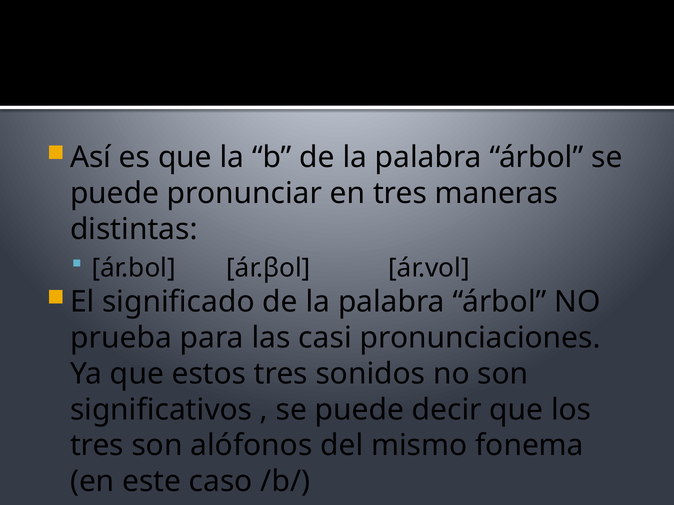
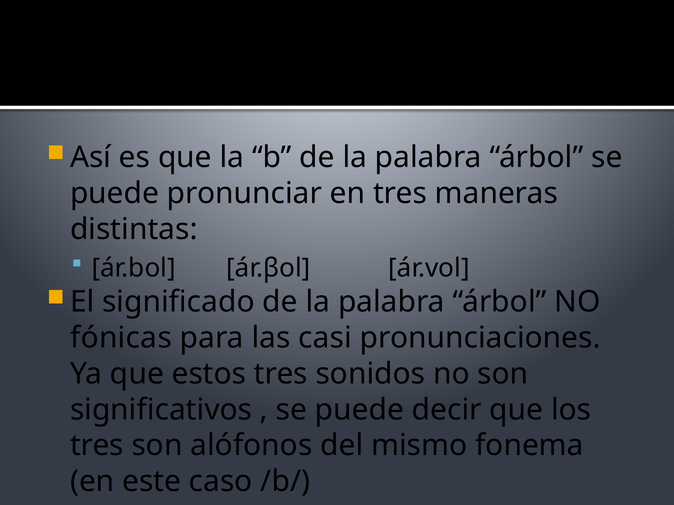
prueba: prueba -> fónicas (121, 338)
